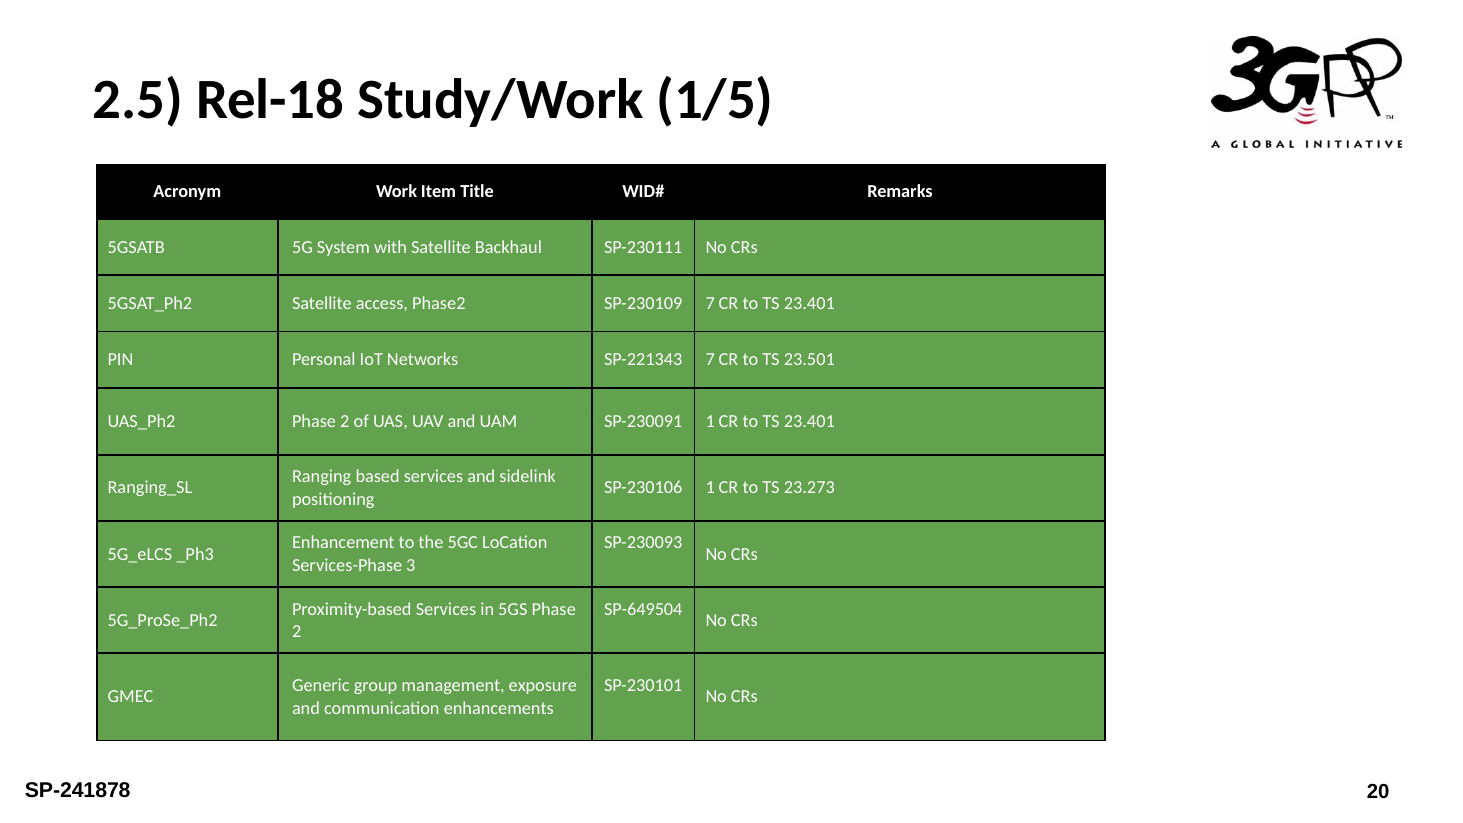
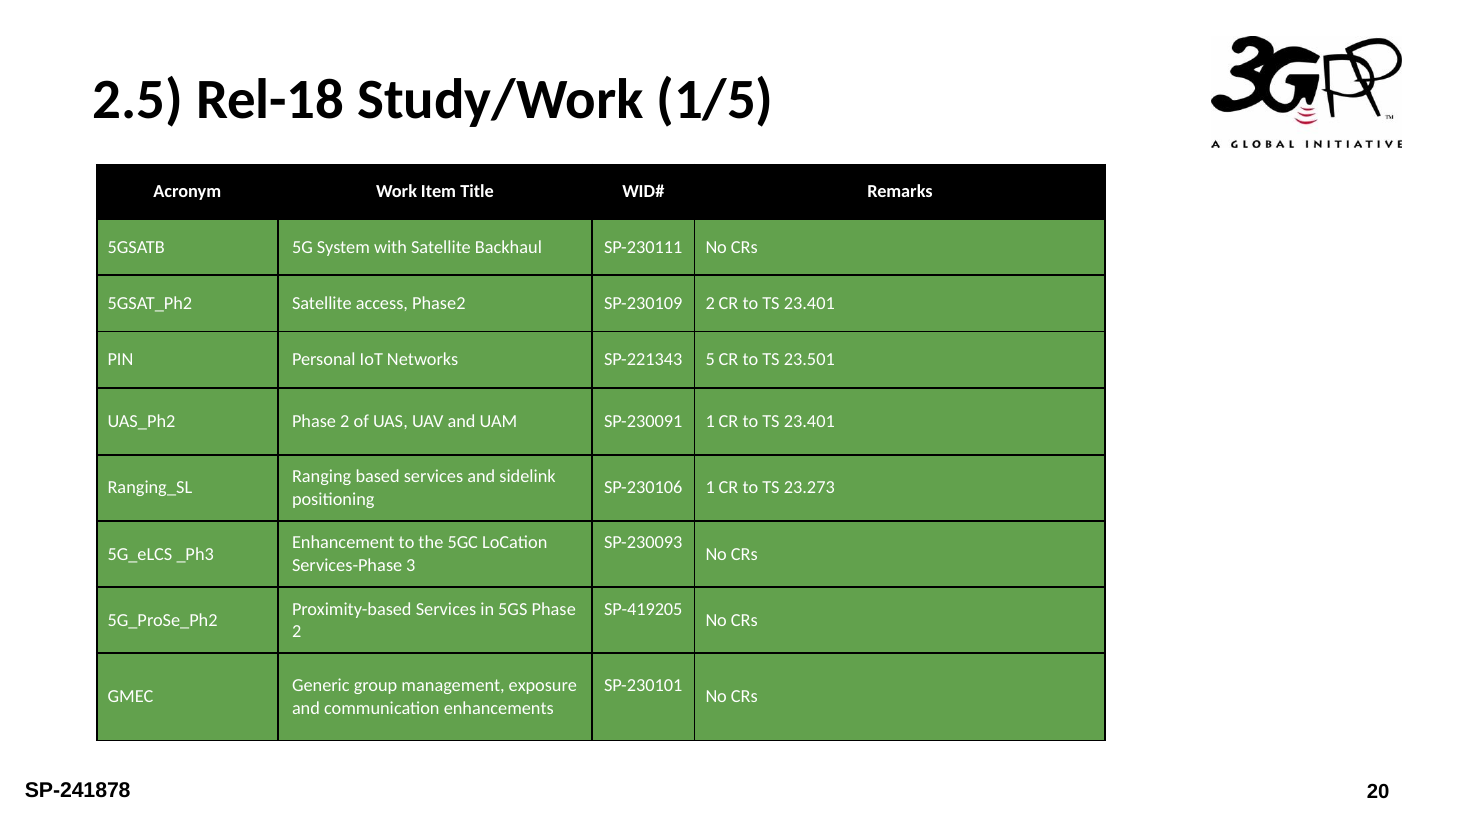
SP-230109 7: 7 -> 2 (710, 303)
SP-221343 7: 7 -> 5 (710, 360)
SP-649504: SP-649504 -> SP-419205 (643, 609)
